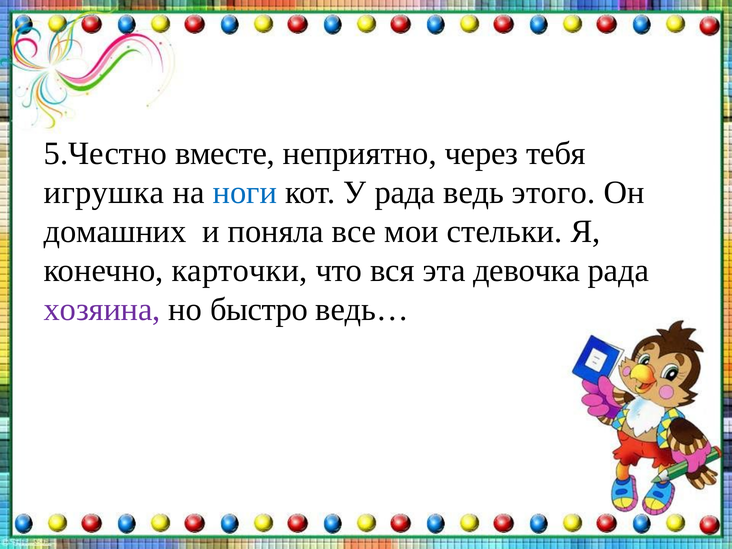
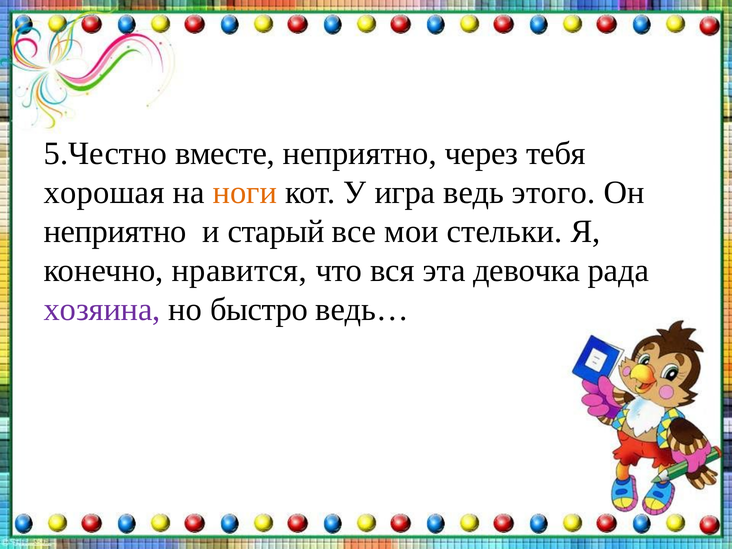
игрушка: игрушка -> хорошая (104, 193)
ноги colour: blue -> orange (245, 193)
У рада: рада -> игра (405, 193)
домашних: домашних -> неприятно (115, 232)
поняла: поняла -> старый (276, 232)
карточки: карточки -> нравится (239, 271)
